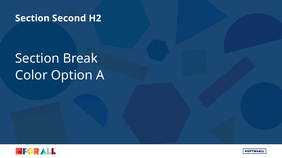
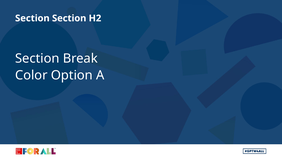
Section Second: Second -> Section (69, 18)
